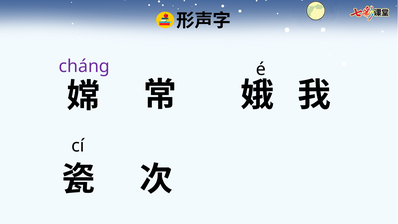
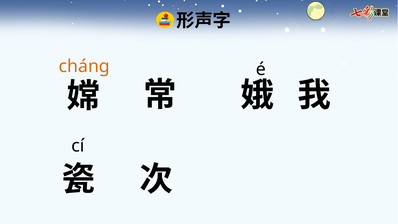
cháng colour: purple -> orange (84, 66)
